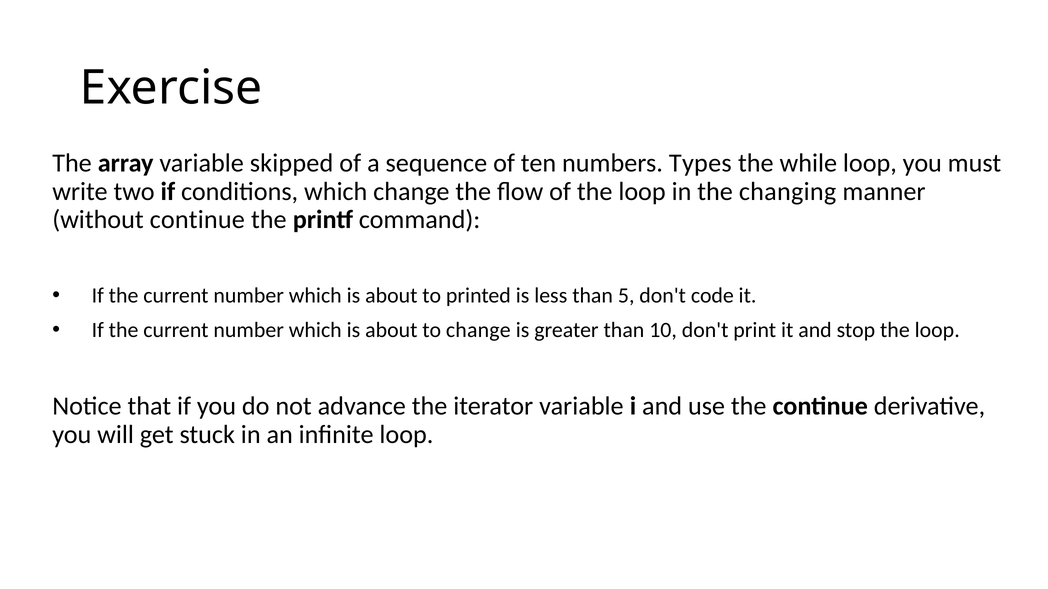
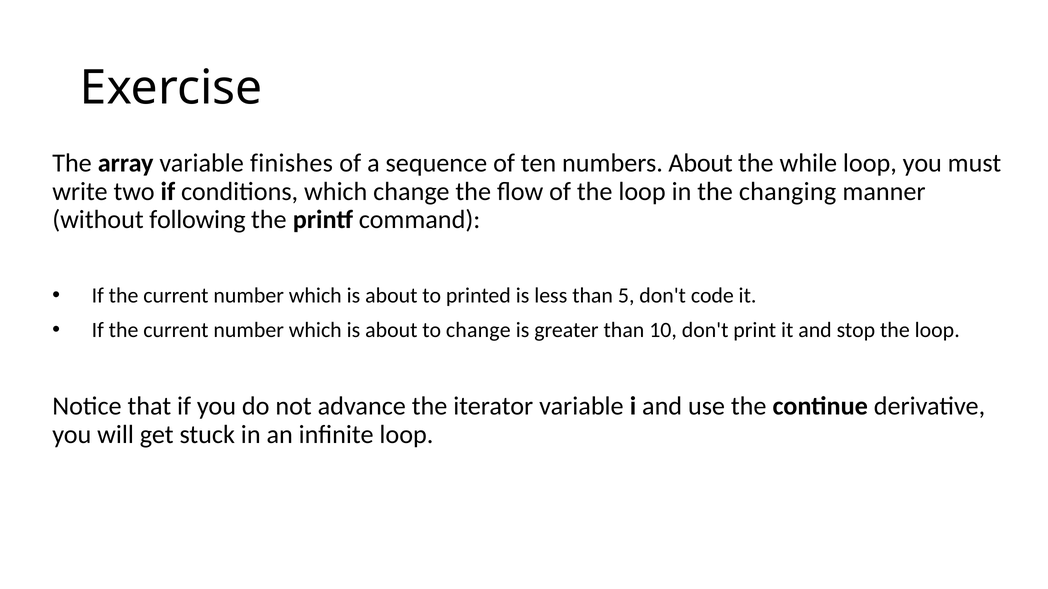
skipped: skipped -> finishes (292, 163)
numbers Types: Types -> About (701, 163)
without continue: continue -> following (197, 220)
